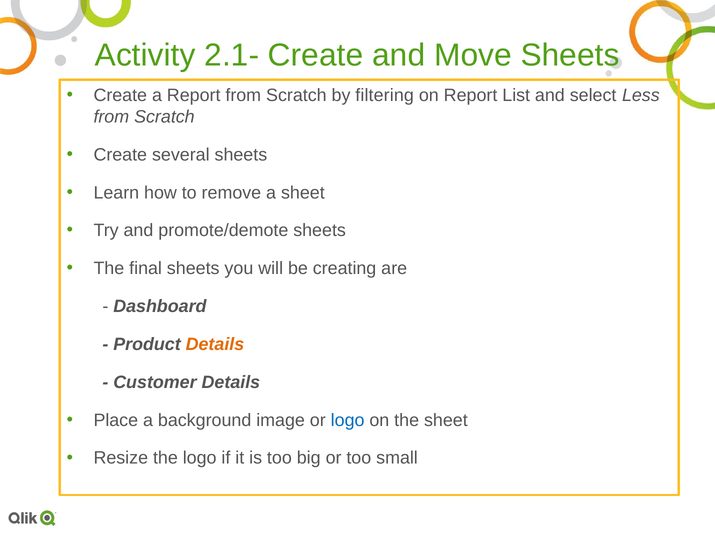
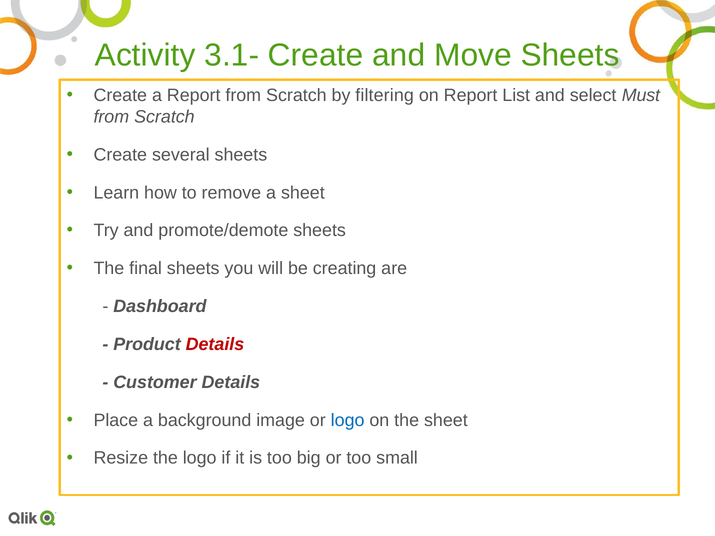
2.1-: 2.1- -> 3.1- (232, 55)
Less: Less -> Must (641, 95)
Details colour: orange -> red (215, 344)
